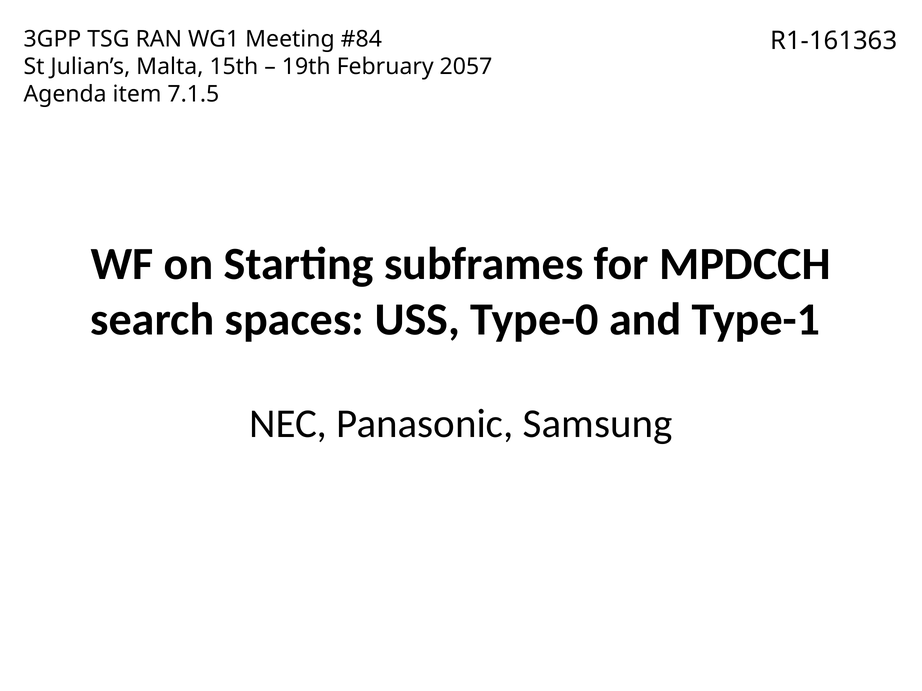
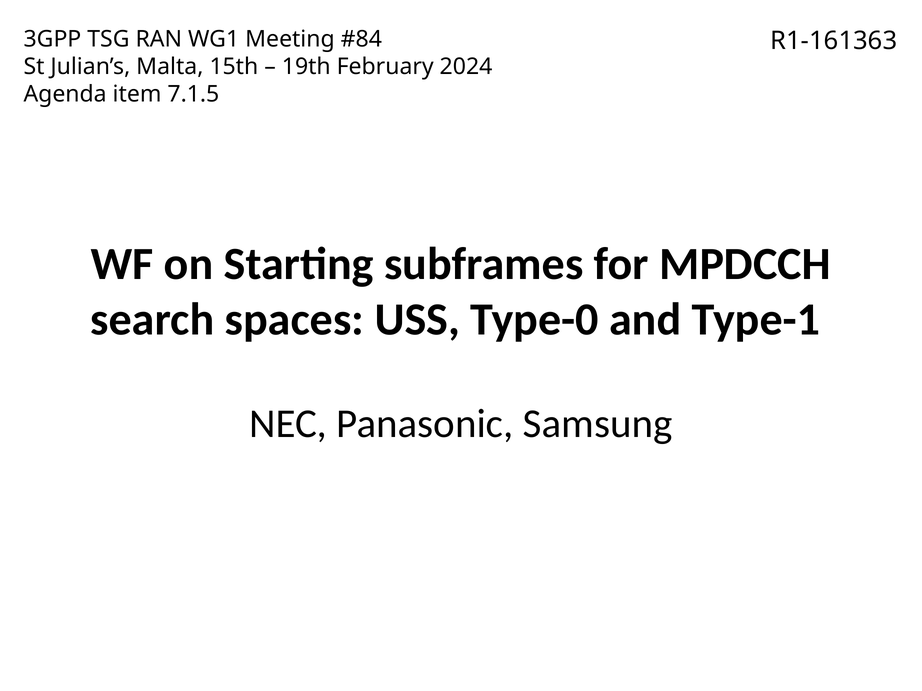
2057: 2057 -> 2024 (466, 67)
